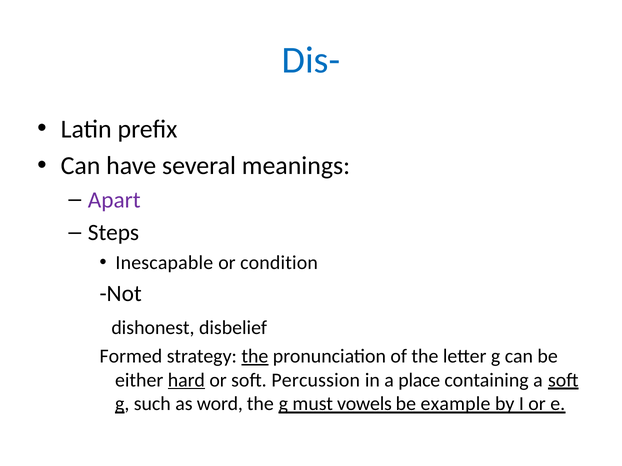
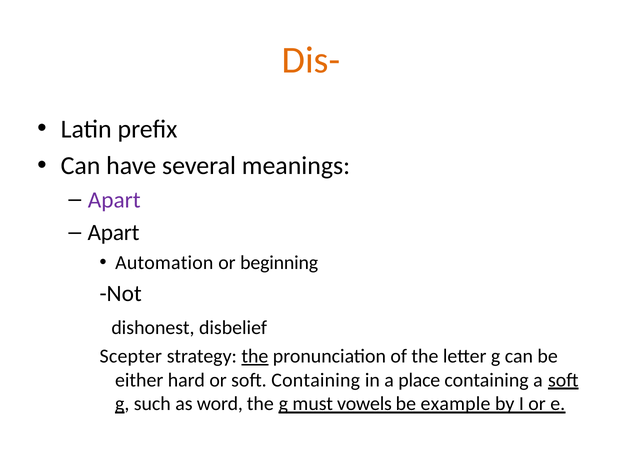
Dis- colour: blue -> orange (311, 60)
Steps: Steps -> Apart (114, 233)
Inescapable: Inescapable -> Automation (164, 263)
condition: condition -> beginning (279, 263)
Formed: Formed -> Scepter (131, 357)
hard underline: present -> none (186, 380)
soft Percussion: Percussion -> Containing (316, 380)
